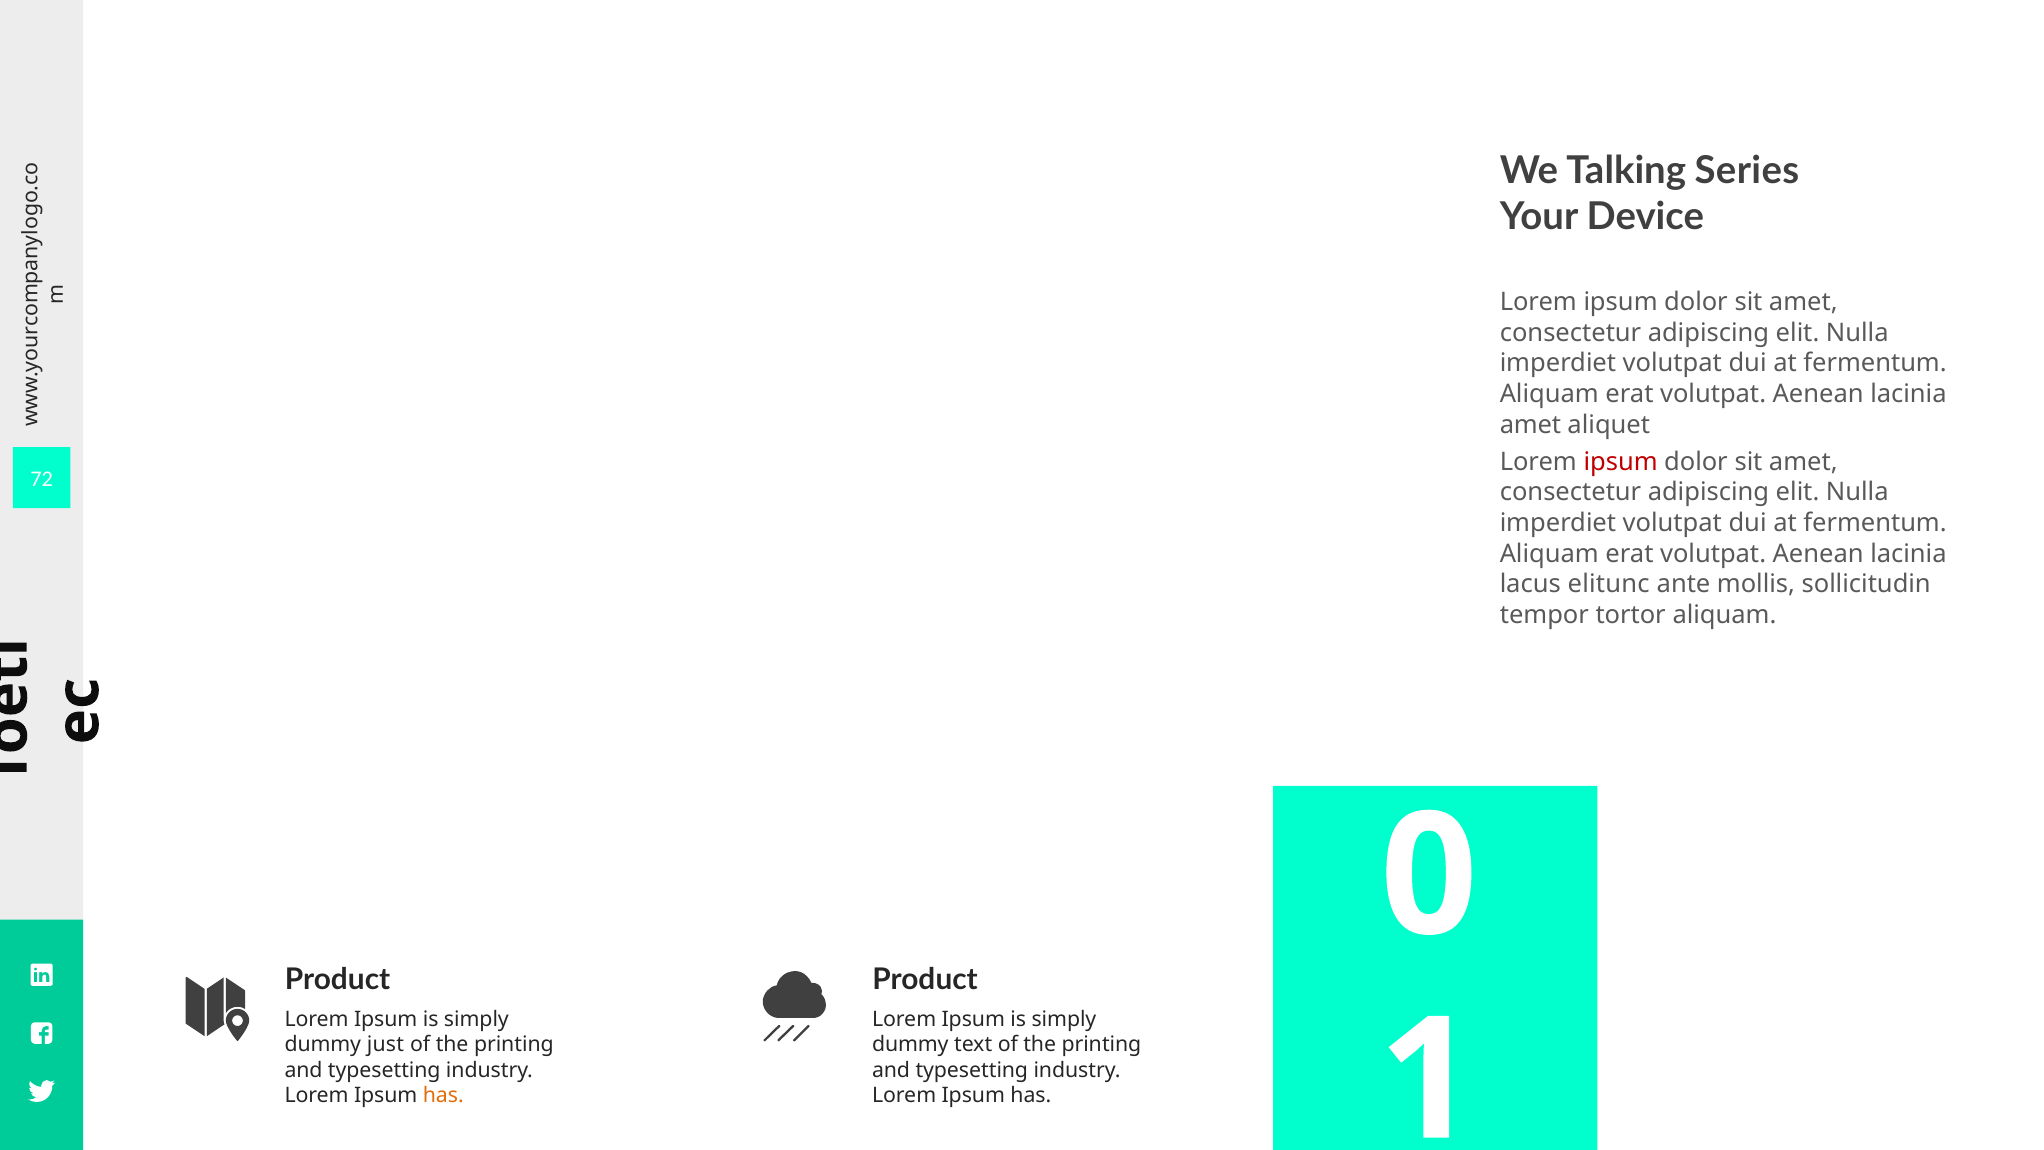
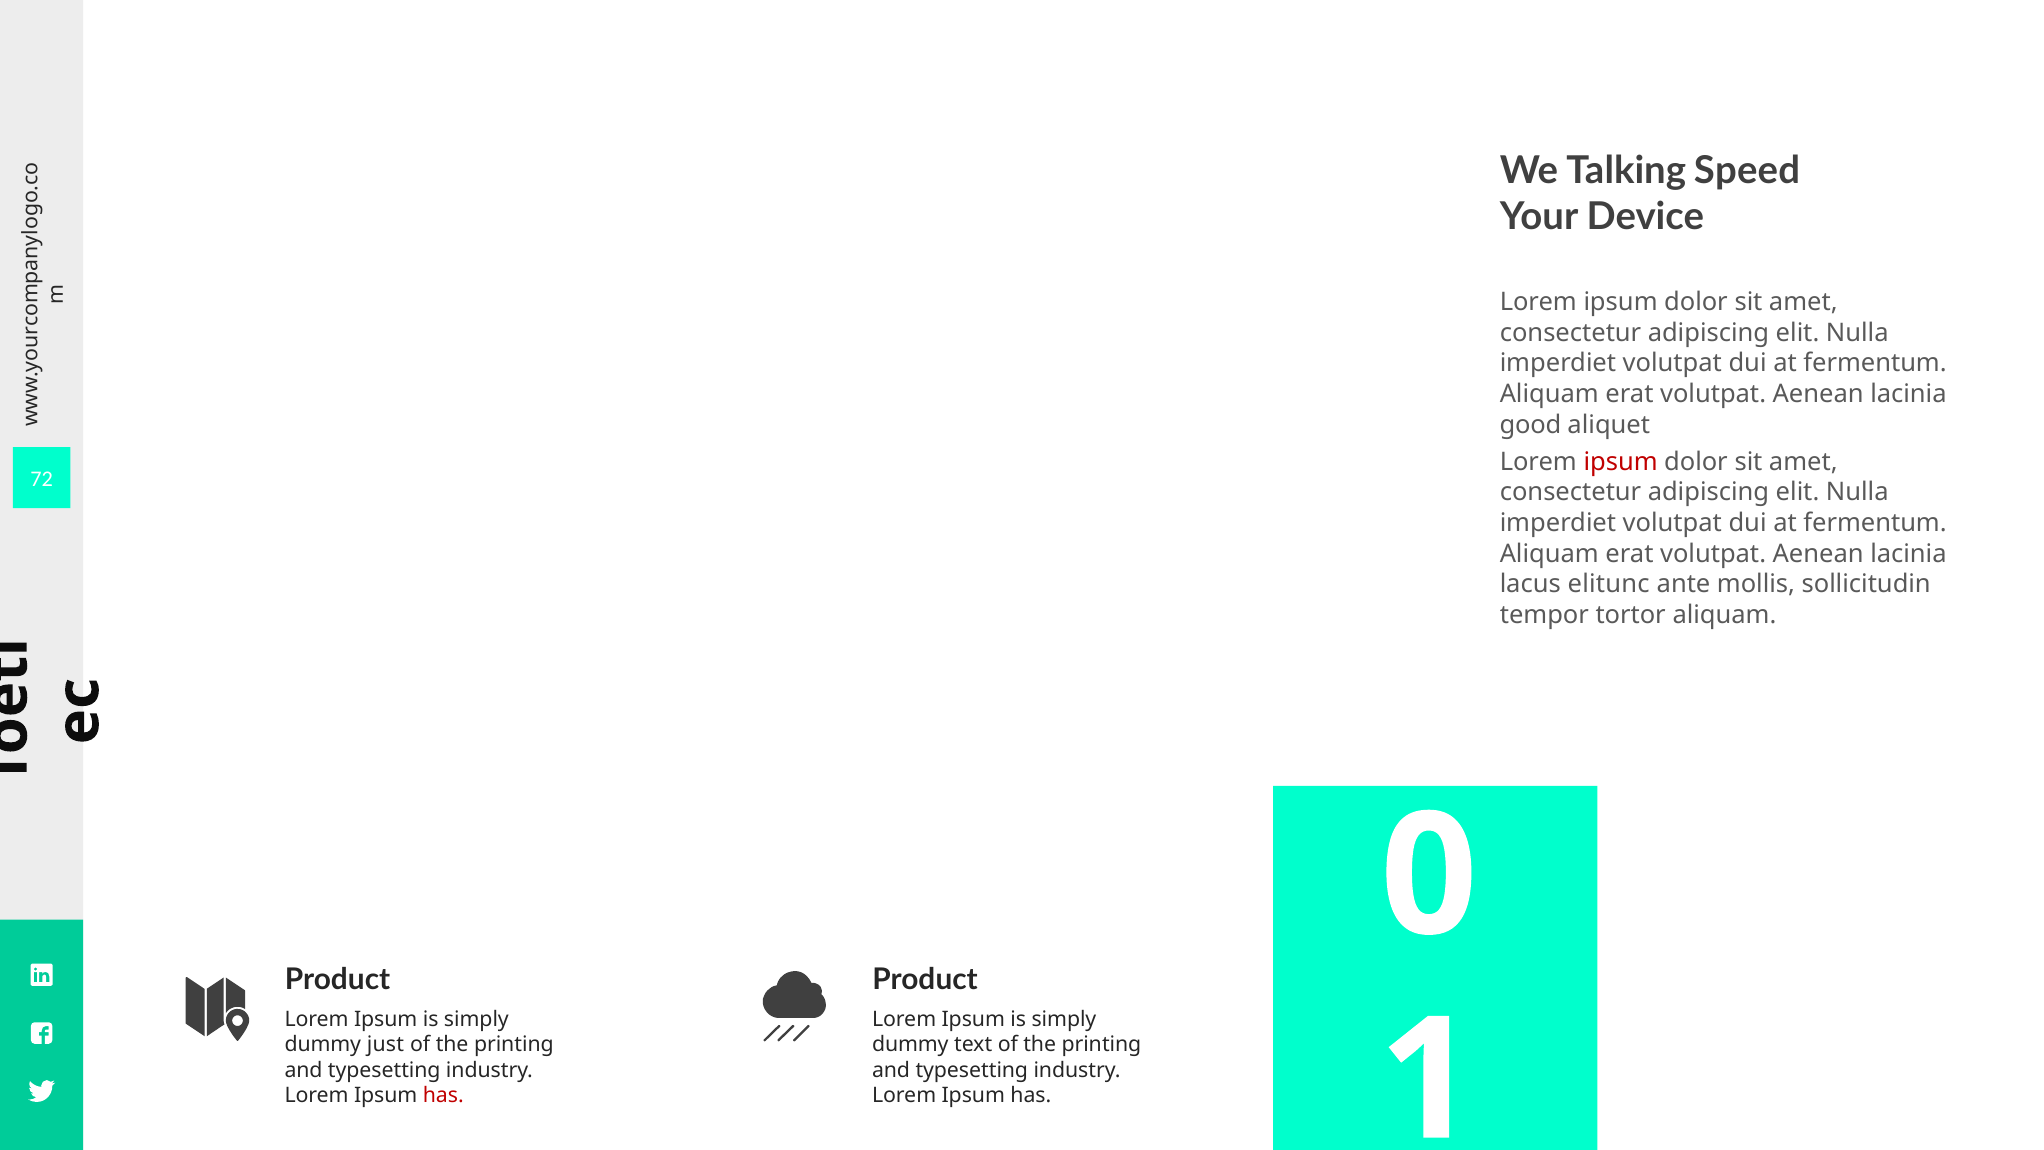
Series: Series -> Speed (1747, 171)
amet: amet -> good (1530, 424)
has colour: orange -> red (443, 1096)
